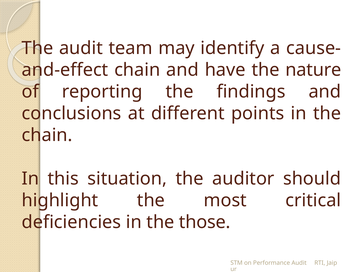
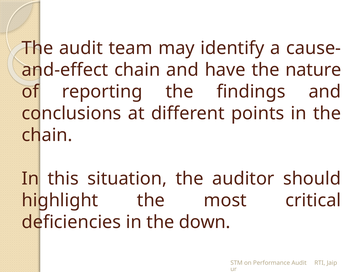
those: those -> down (205, 222)
